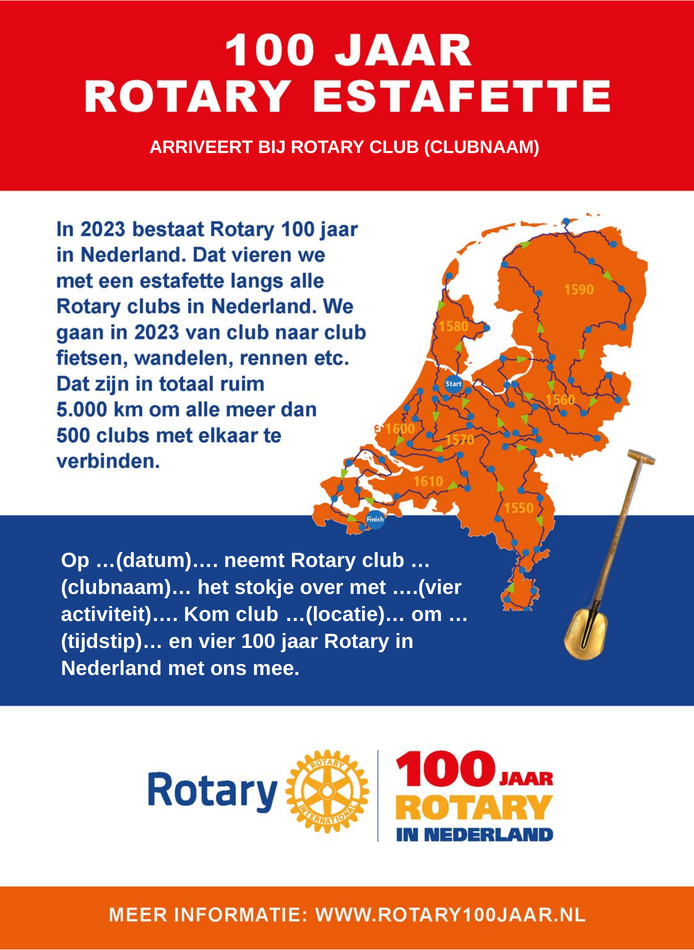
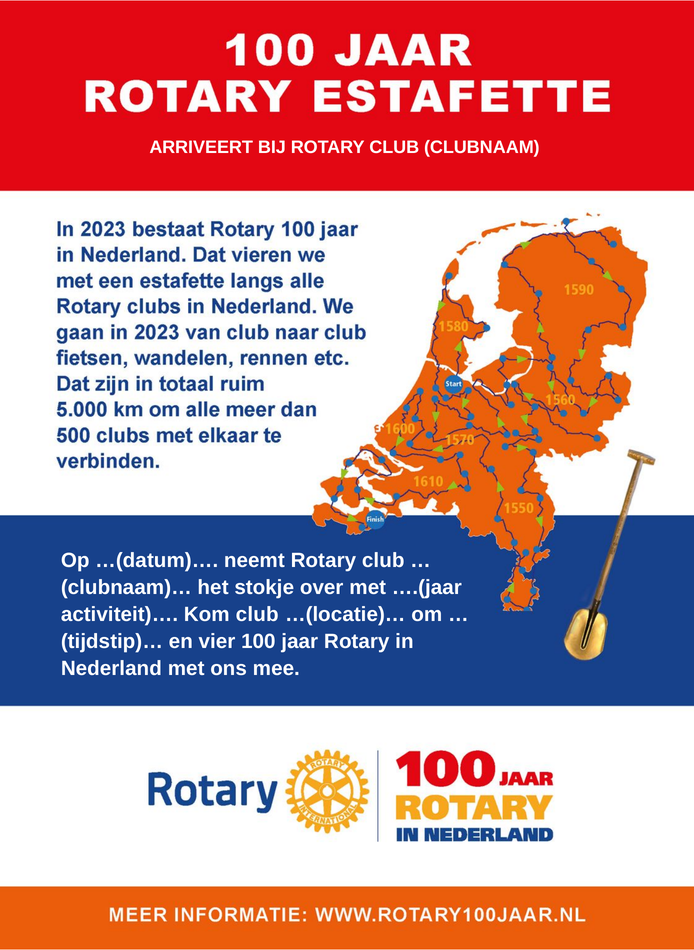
….(vier: ….(vier -> ….(jaar (427, 587)
